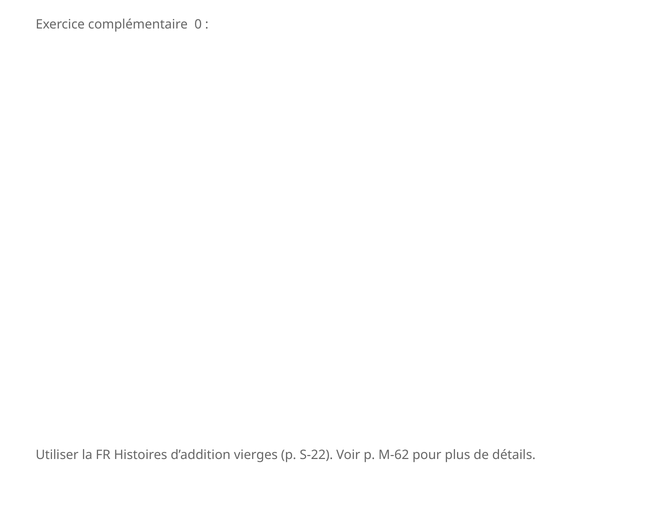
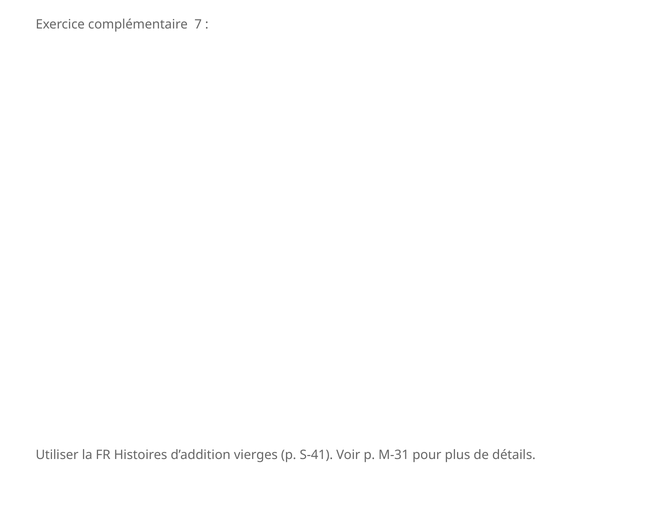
0: 0 -> 7 (198, 24)
S-22: S-22 -> S-41 (316, 455)
M-62: M-62 -> M-31 (394, 455)
